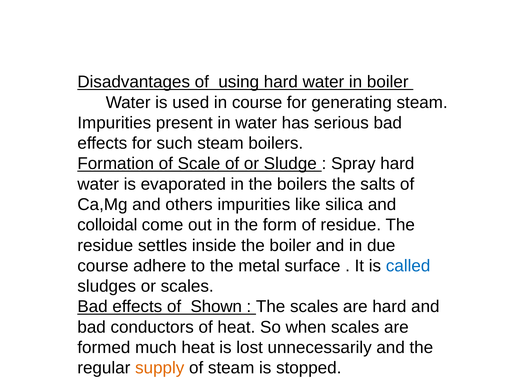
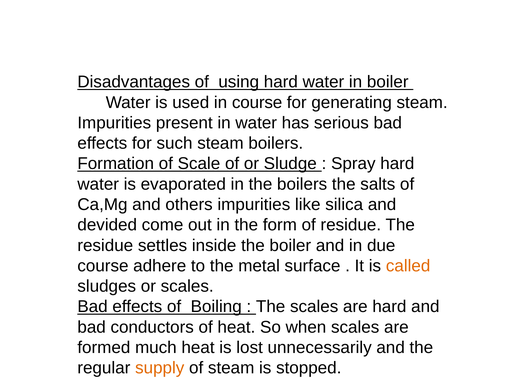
colloidal: colloidal -> devided (107, 225)
called colour: blue -> orange (408, 266)
Shown: Shown -> Boiling (216, 307)
